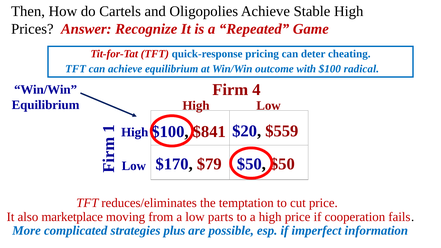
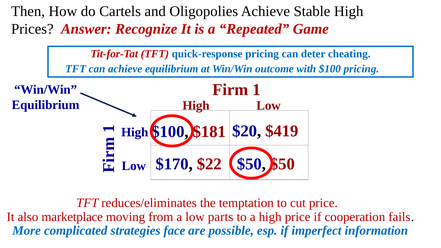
$100 radical: radical -> pricing (361, 69)
Firm 4: 4 -> 1 (256, 90)
$559: $559 -> $419 (282, 131)
$841: $841 -> $181 (209, 132)
$79: $79 -> $22 (209, 164)
plus: plus -> face (174, 231)
